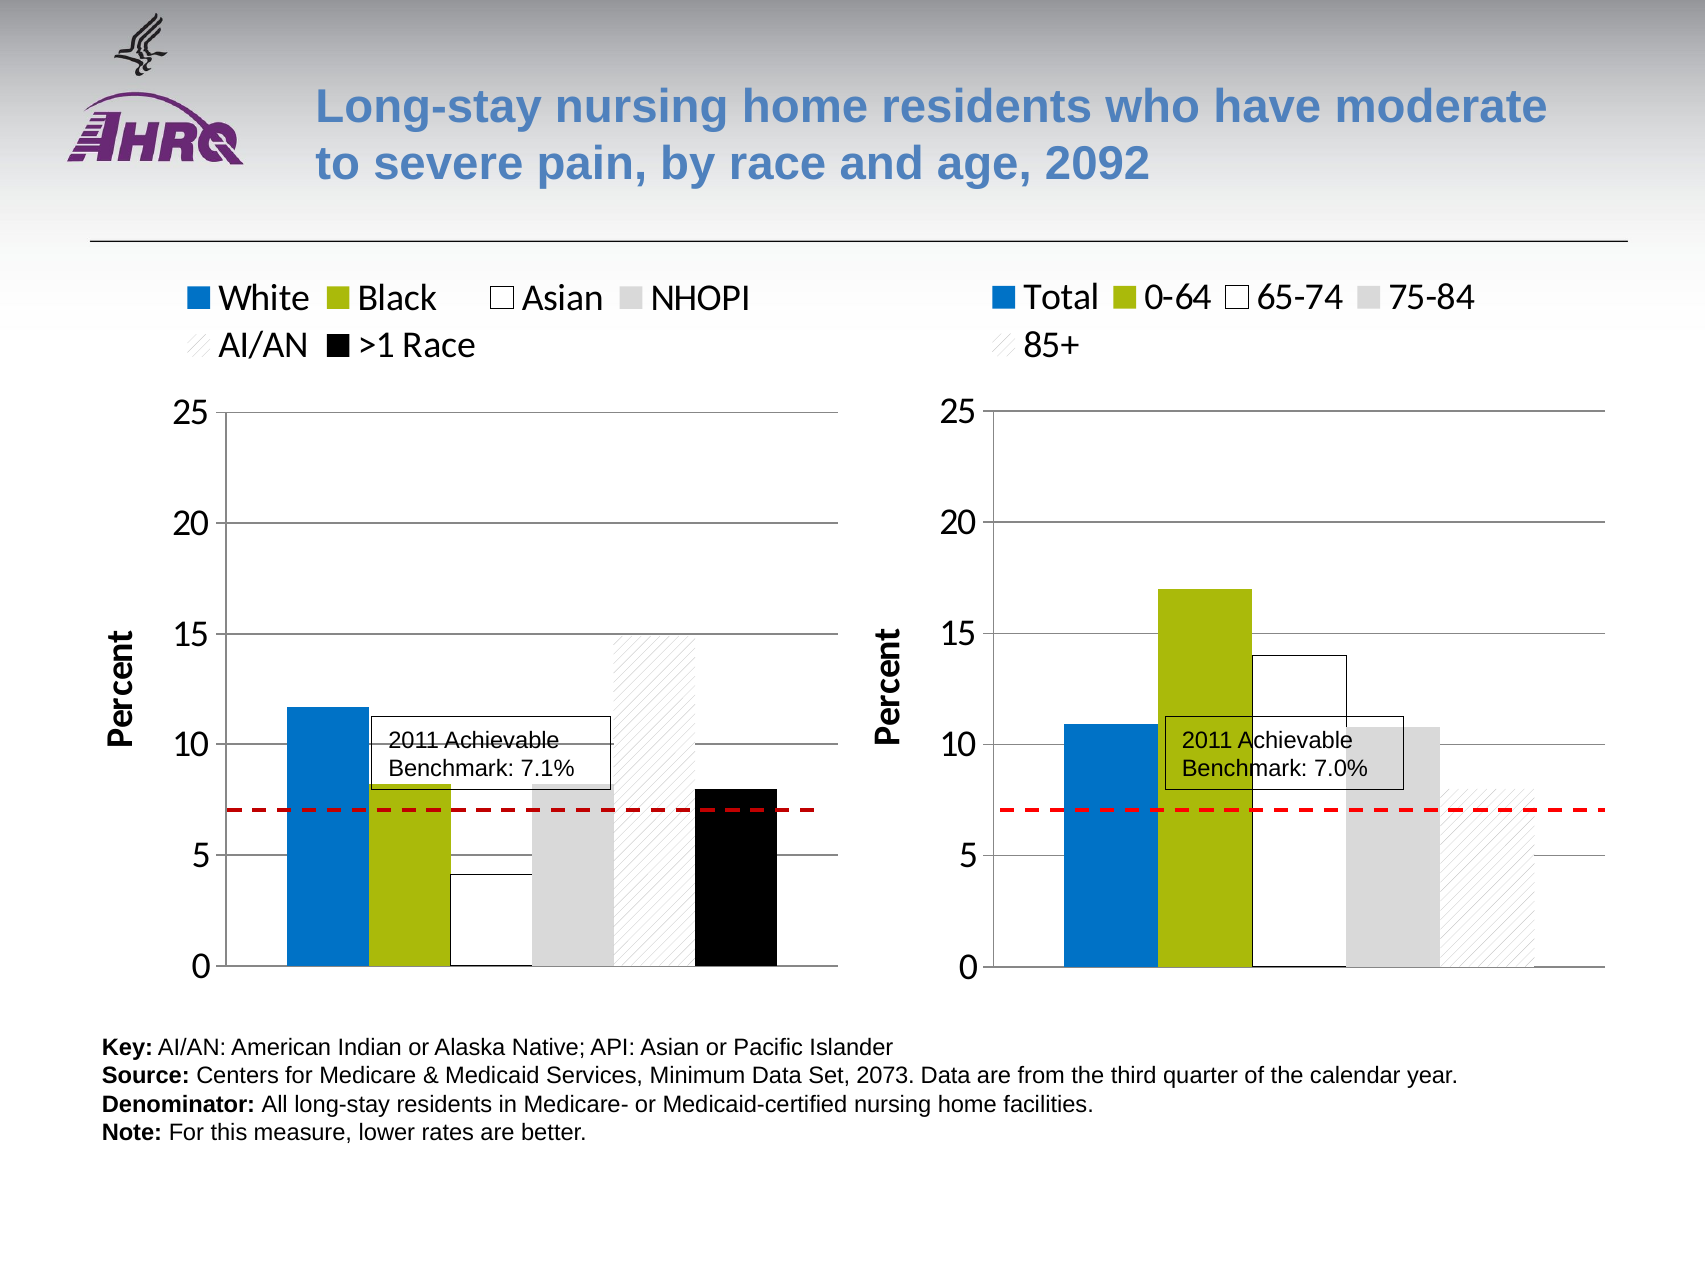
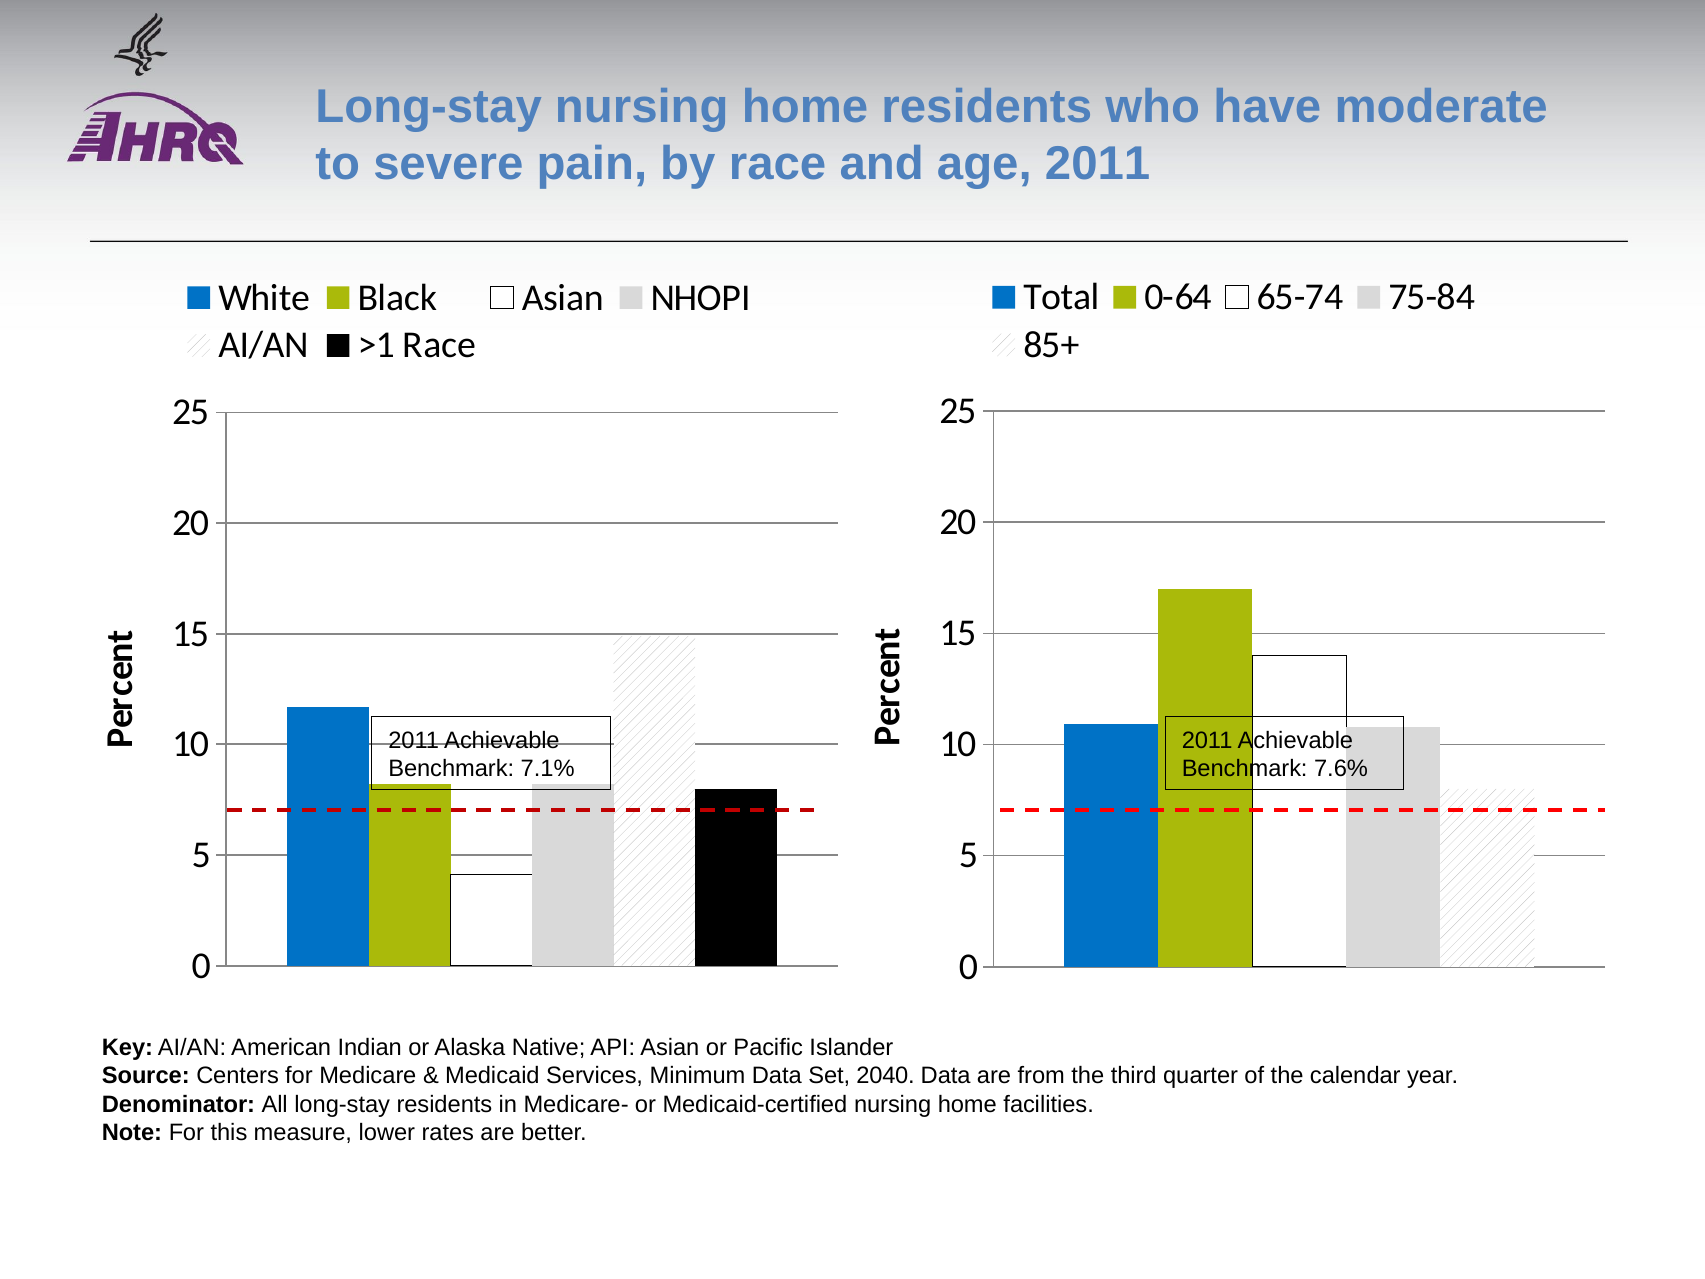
age 2092: 2092 -> 2011 (1098, 164)
7.0%: 7.0% -> 7.6% (1341, 769)
2073: 2073 -> 2040 (886, 1076)
